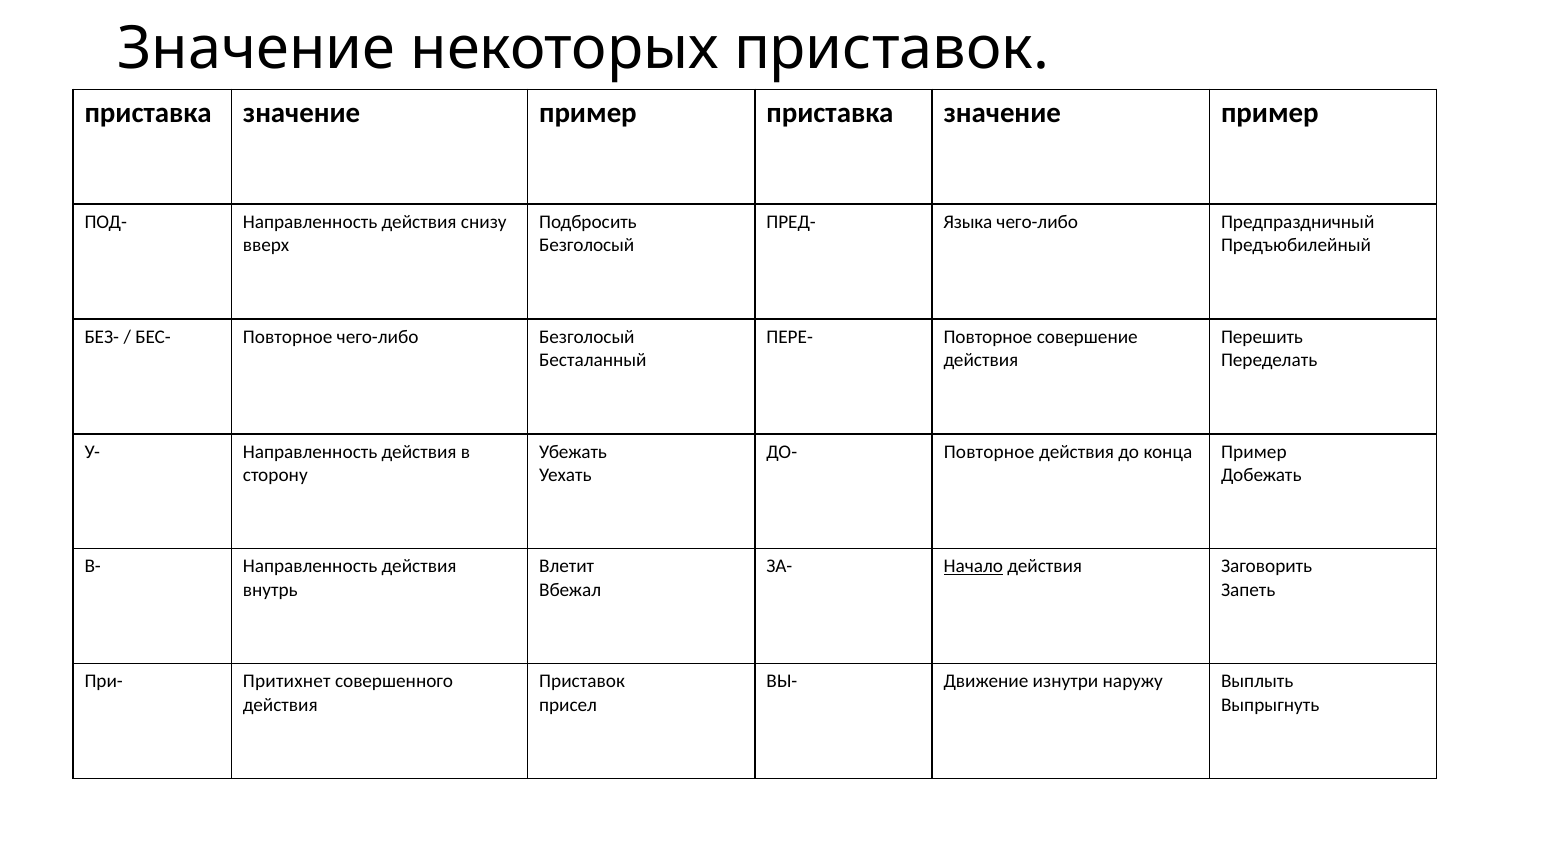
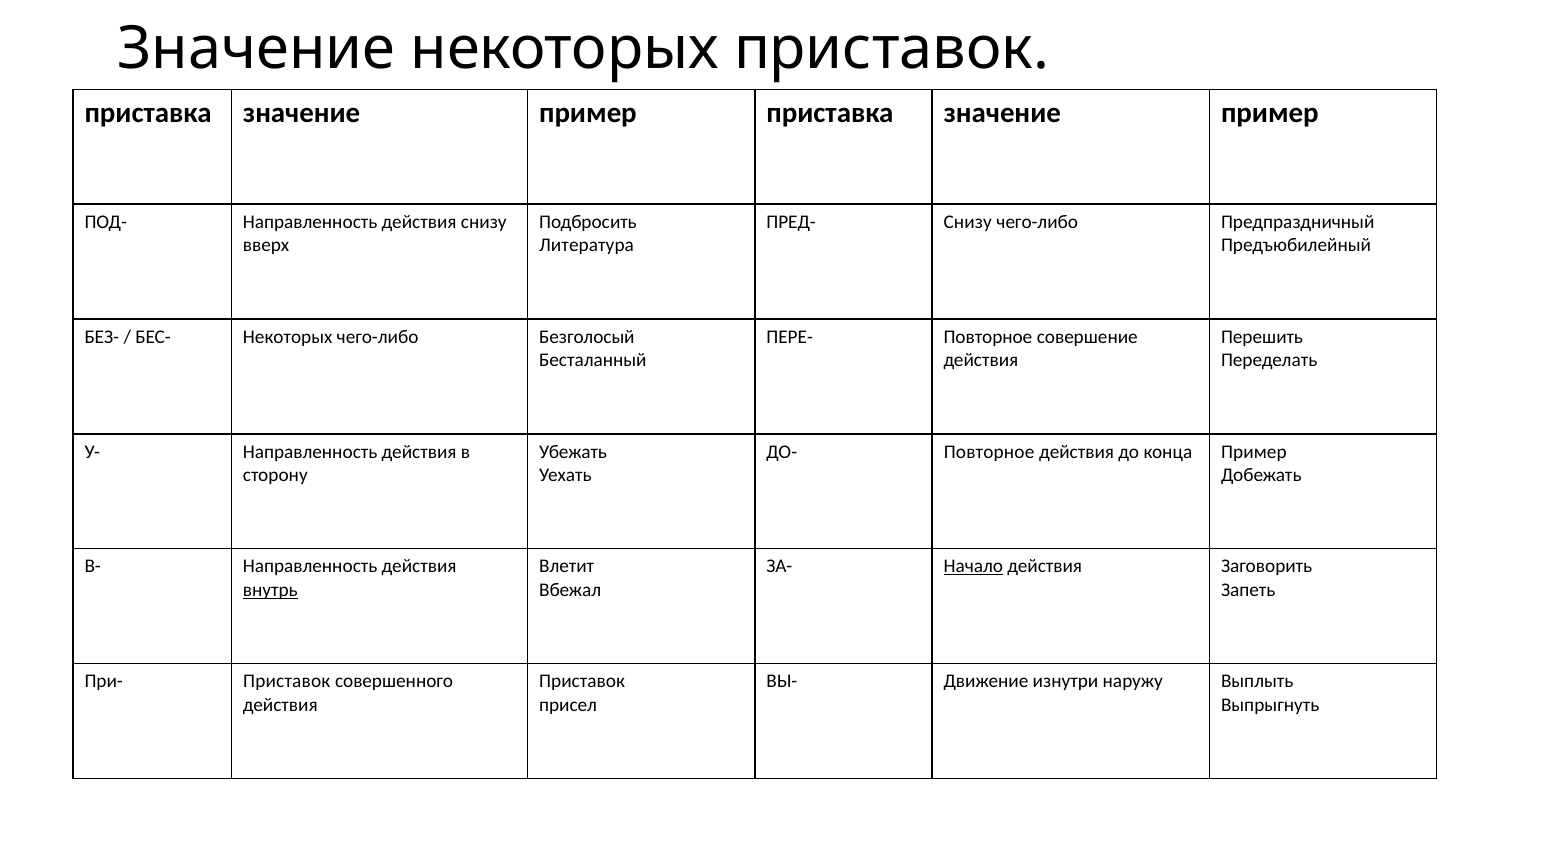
ПРЕД- Языка: Языка -> Снизу (968, 222)
Безголосый: Безголосый -> Литература (587, 245)
БЕС- Повторное: Повторное -> Некоторых (288, 337)
внутрь underline: none -> present (270, 590)
При- Притихнет: Притихнет -> Приставок (287, 681)
